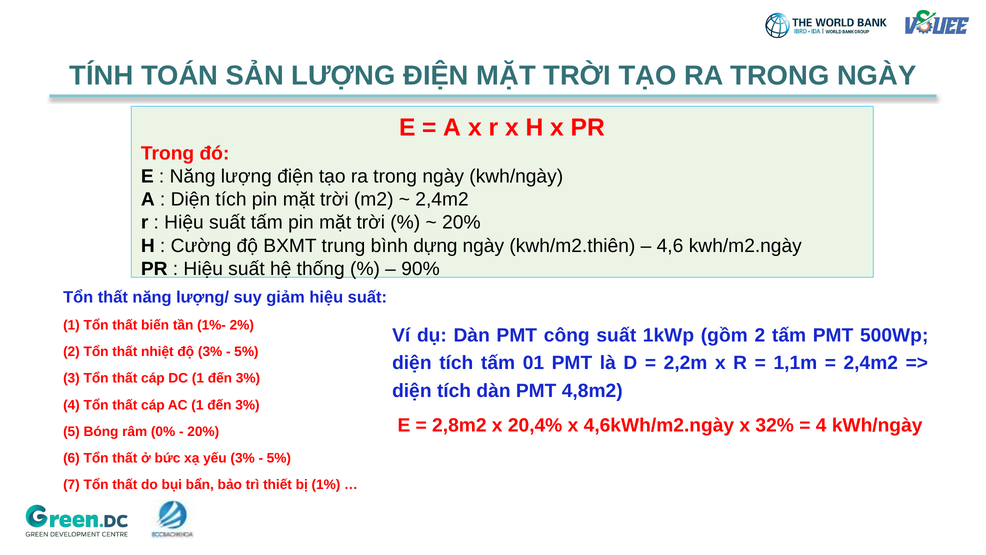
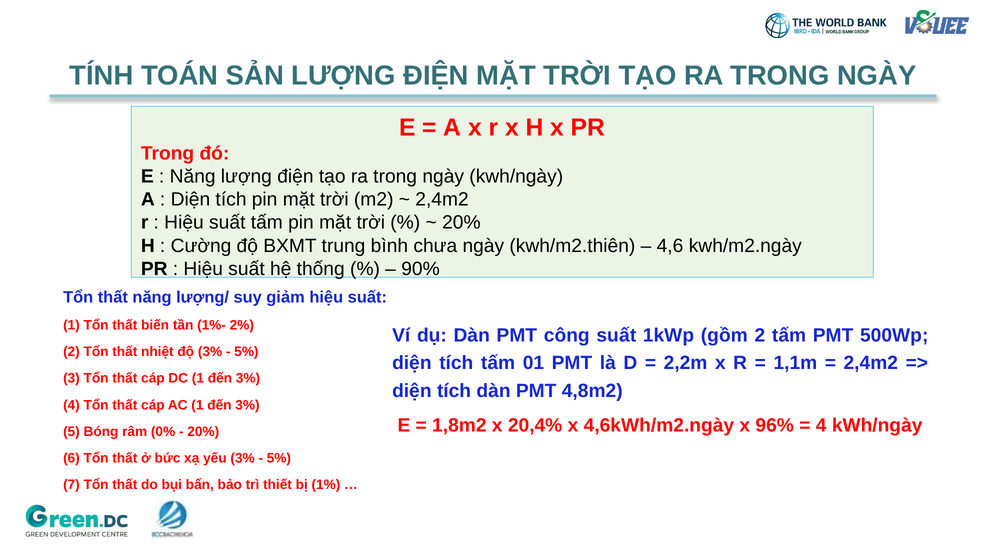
dựng: dựng -> chưa (435, 246)
2,8m2: 2,8m2 -> 1,8m2 (459, 425)
32%: 32% -> 96% (775, 425)
